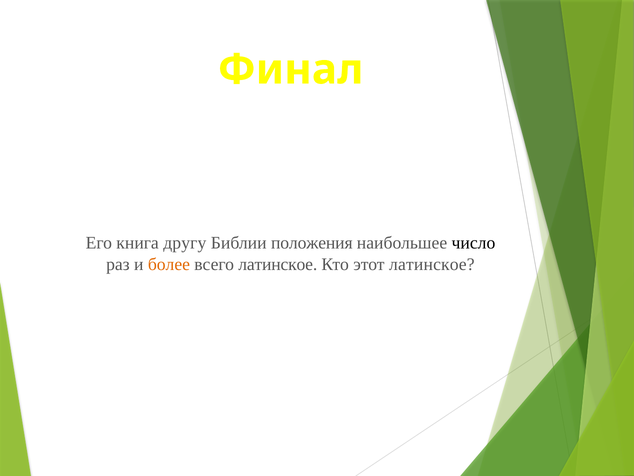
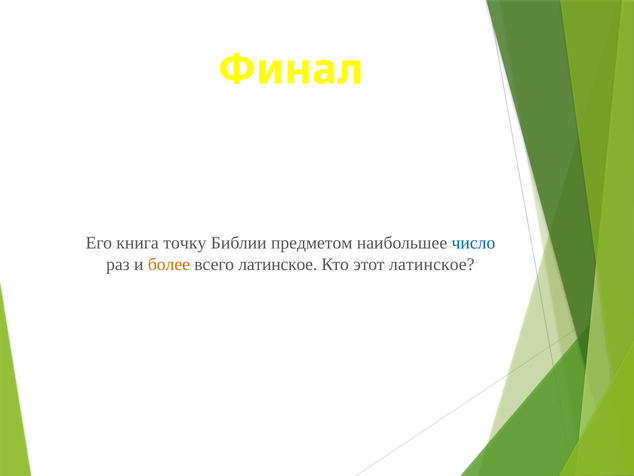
другу: другу -> точку (185, 243)
положения: положения -> предметом (312, 243)
число colour: black -> blue (473, 243)
